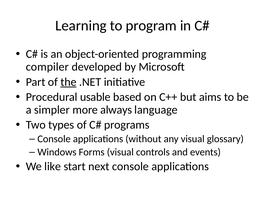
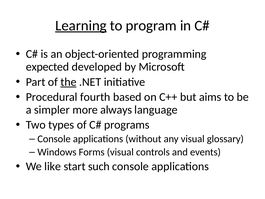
Learning underline: none -> present (81, 26)
compiler: compiler -> expected (47, 67)
usable: usable -> fourth (95, 97)
next: next -> such (99, 166)
